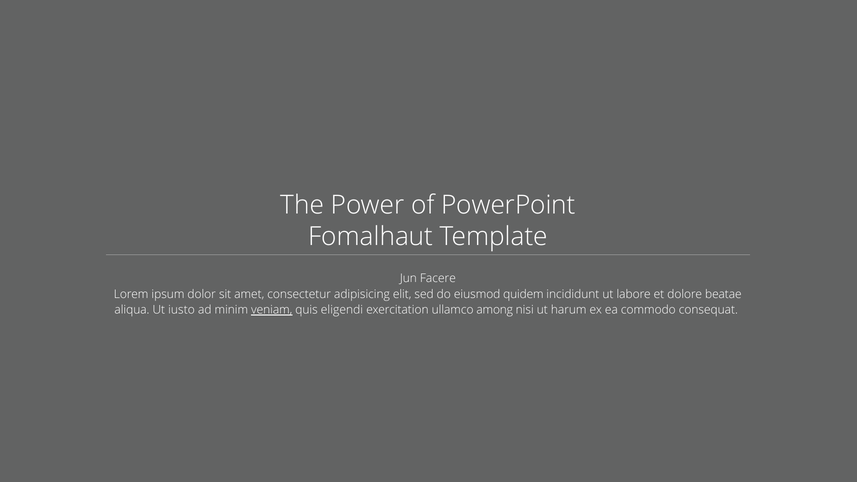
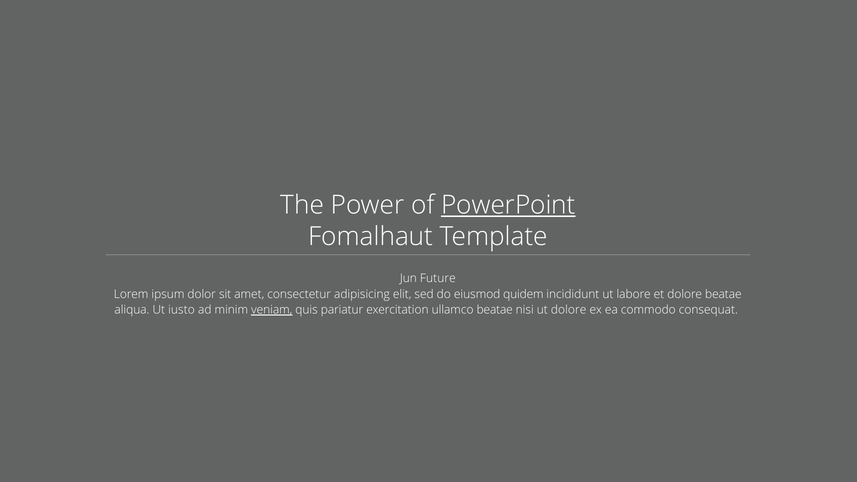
PowerPoint underline: none -> present (508, 205)
Facere: Facere -> Future (438, 278)
eligendi: eligendi -> pariatur (342, 310)
ullamco among: among -> beatae (495, 310)
ut harum: harum -> dolore (569, 310)
